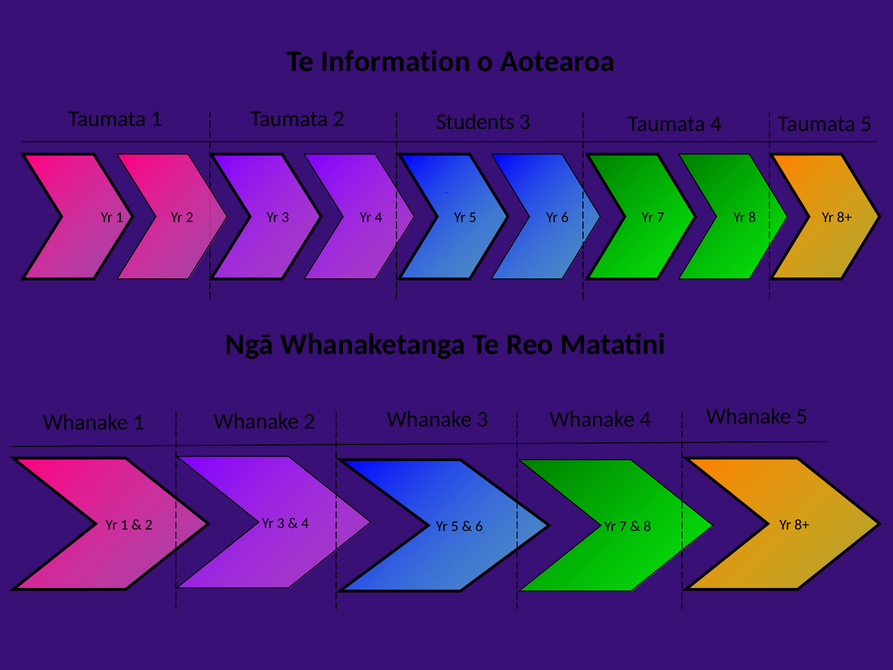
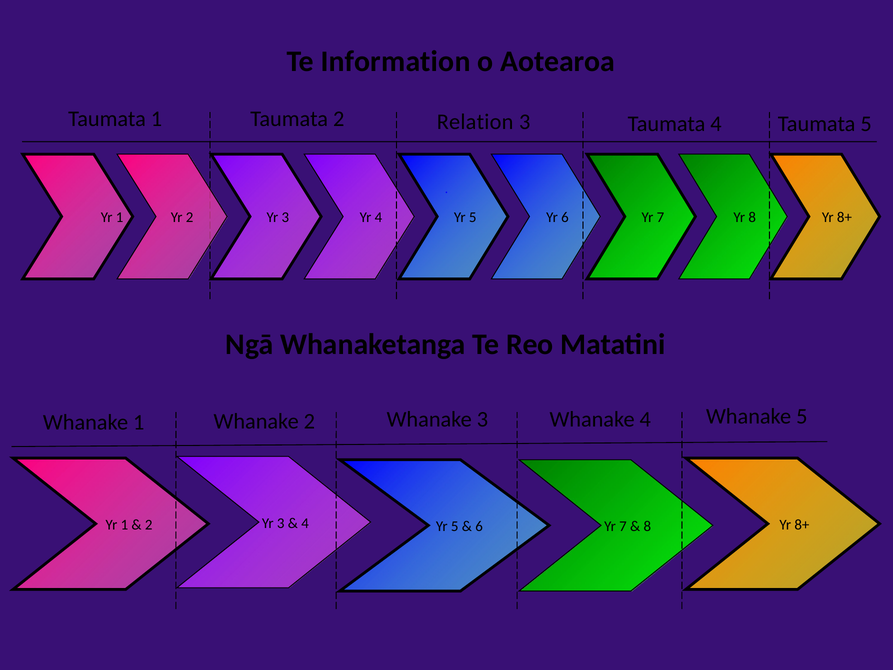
Students: Students -> Relation (475, 122)
